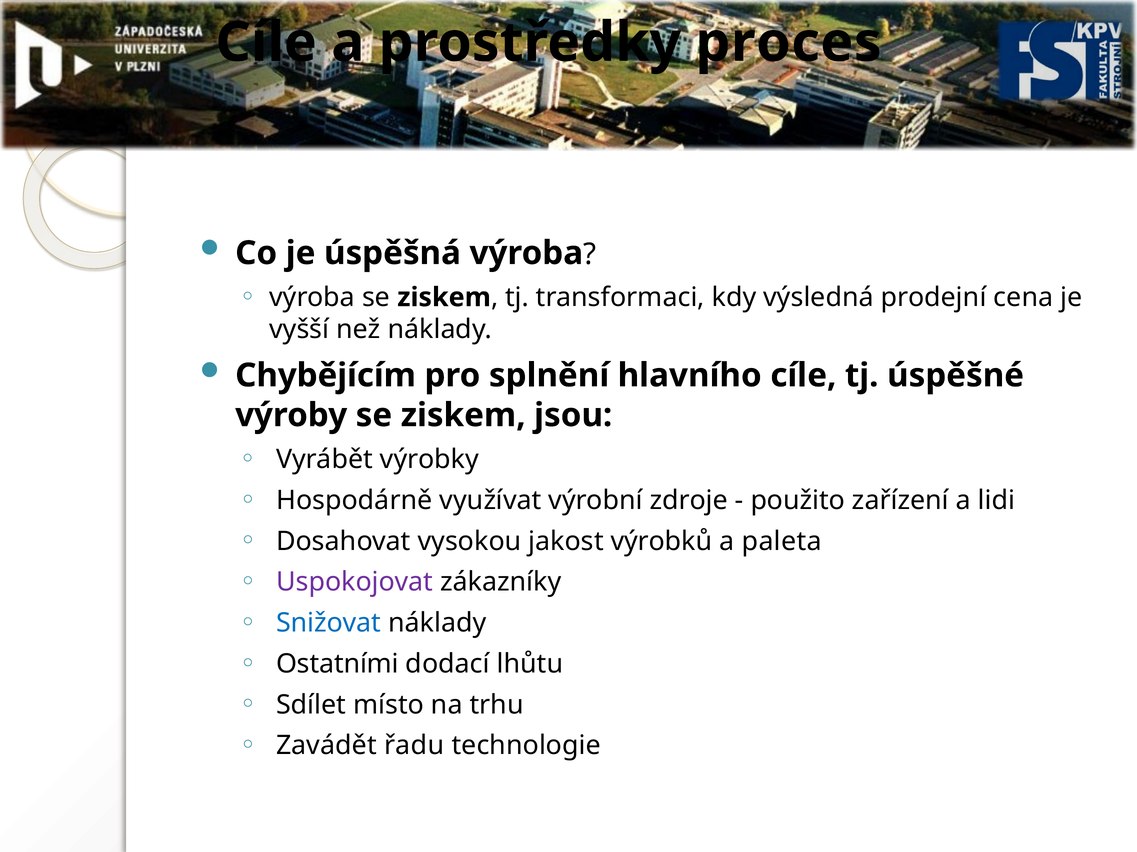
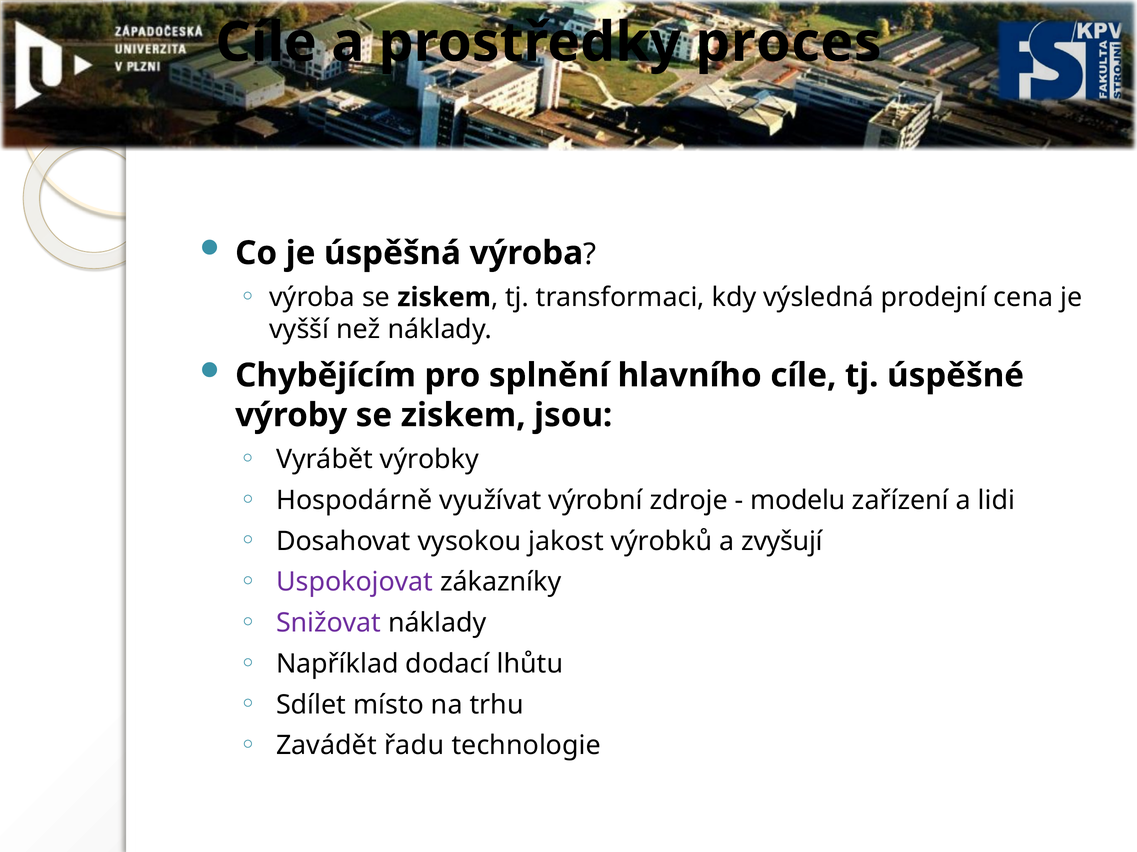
použito: použito -> modelu (798, 501)
paleta: paleta -> zvyšují (782, 542)
Snižovat colour: blue -> purple (329, 623)
Ostatními: Ostatními -> Například (337, 664)
